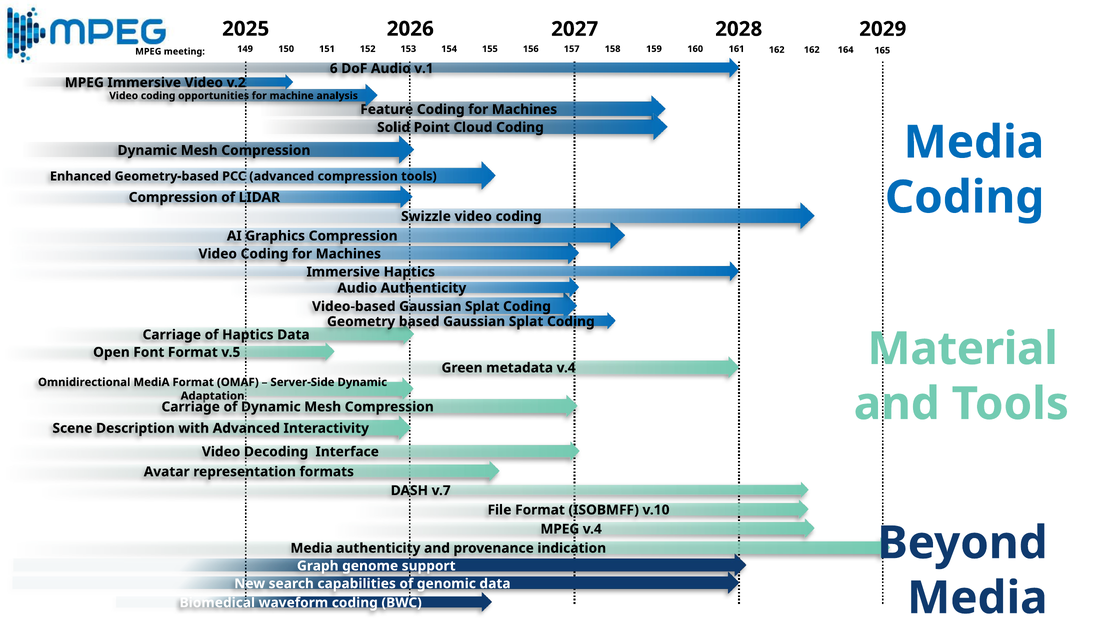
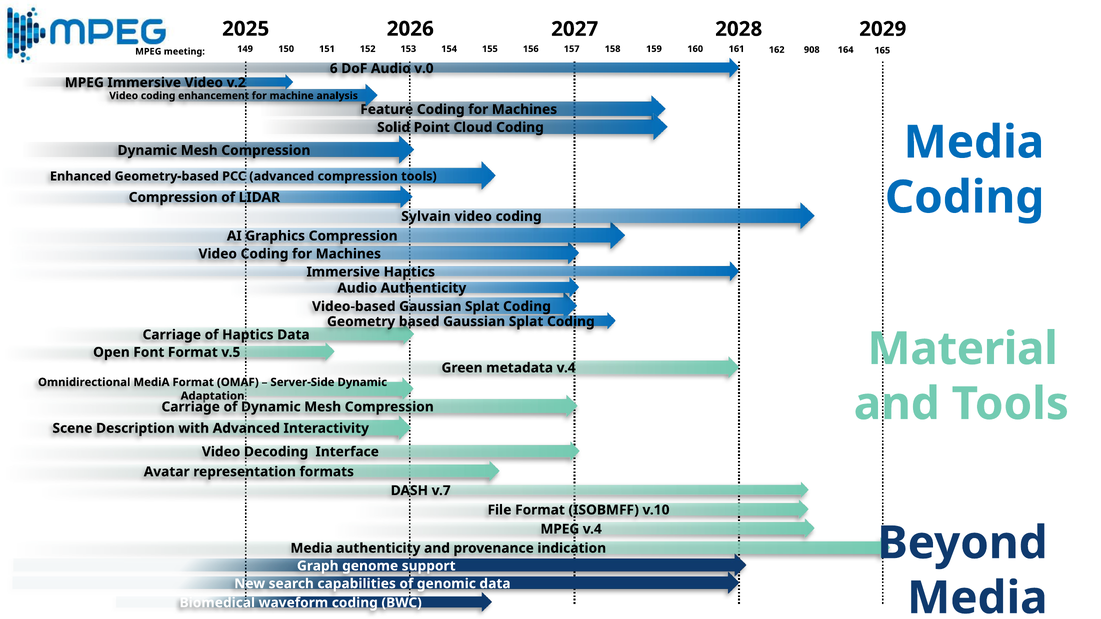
162 162: 162 -> 908 (812, 50)
v.1: v.1 -> v.0 (424, 69)
opportunities: opportunities -> enhancement (214, 96)
Swizzle: Swizzle -> Sylvain (426, 216)
